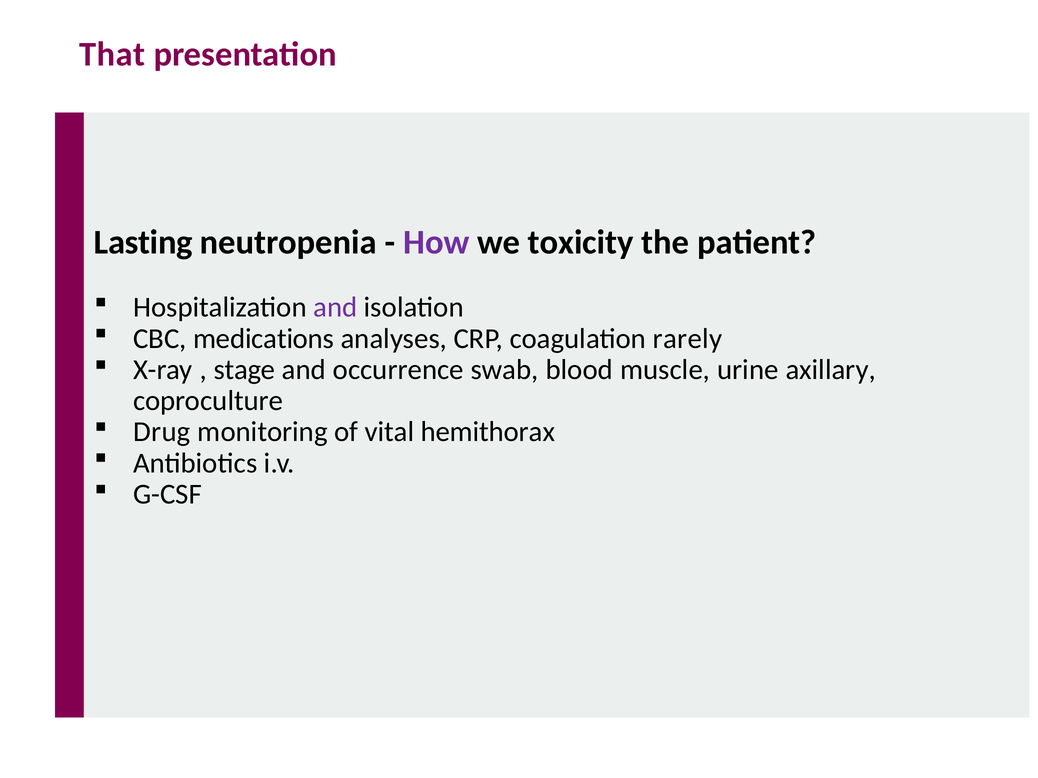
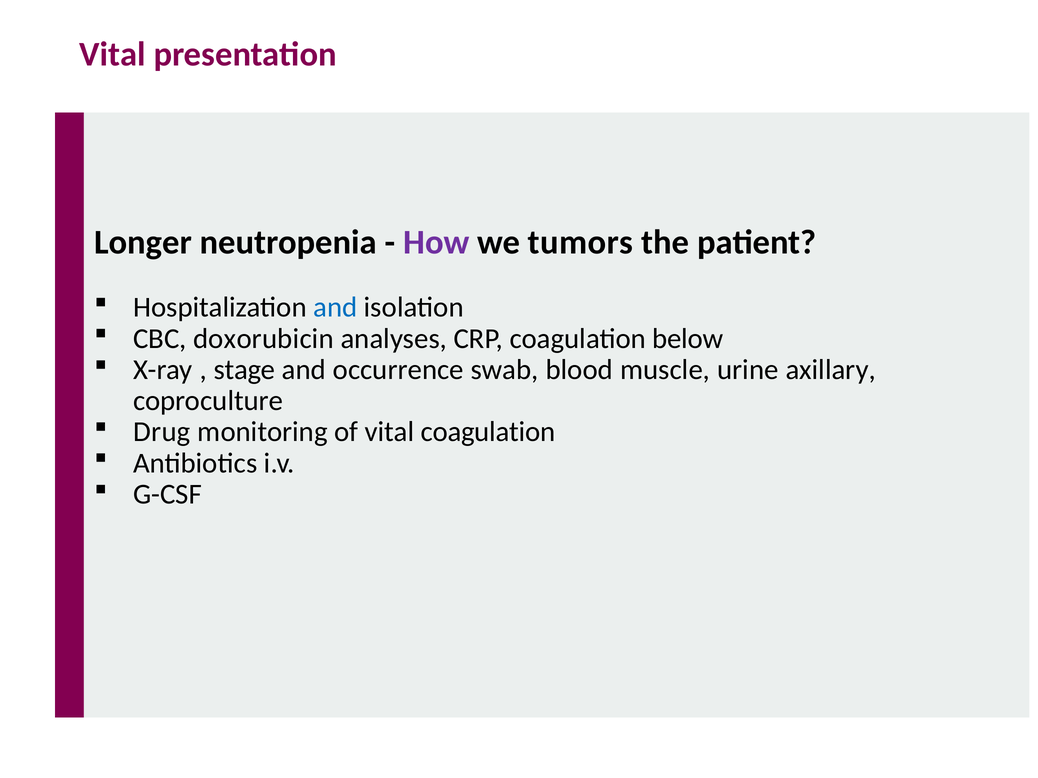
That: That -> Vital (112, 54)
Lasting: Lasting -> Longer (143, 242)
toxicity: toxicity -> tumors (580, 242)
and colour: purple -> blue (335, 308)
medications: medications -> doxorubicin (263, 339)
rarely: rarely -> below (688, 339)
vital hemithorax: hemithorax -> coagulation (488, 432)
